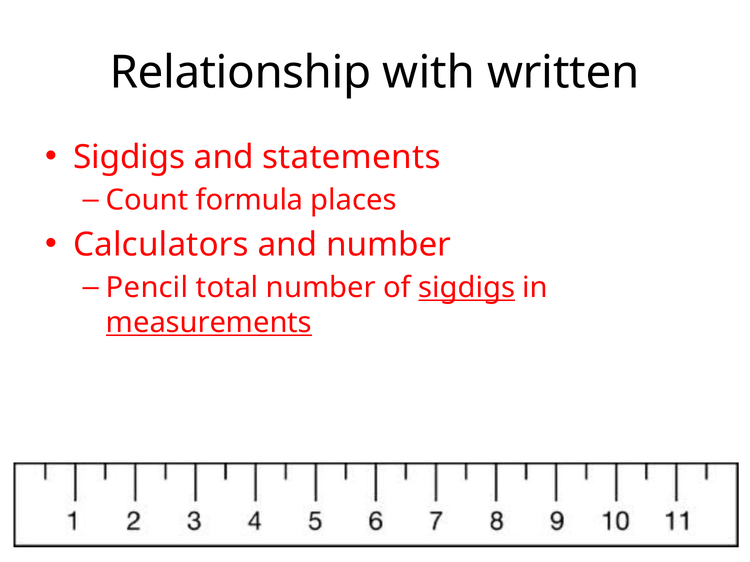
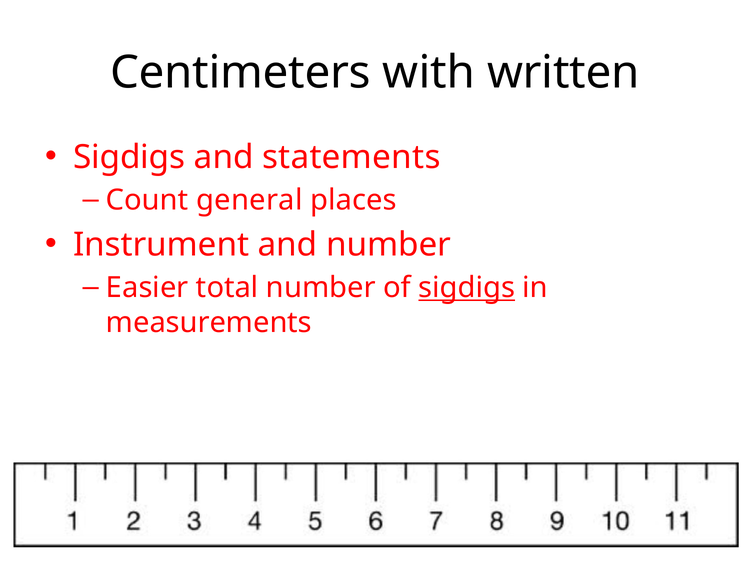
Relationship: Relationship -> Centimeters (240, 73)
formula: formula -> general (249, 200)
Calculators: Calculators -> Instrument (161, 245)
Pencil: Pencil -> Easier (147, 288)
measurements underline: present -> none (209, 323)
